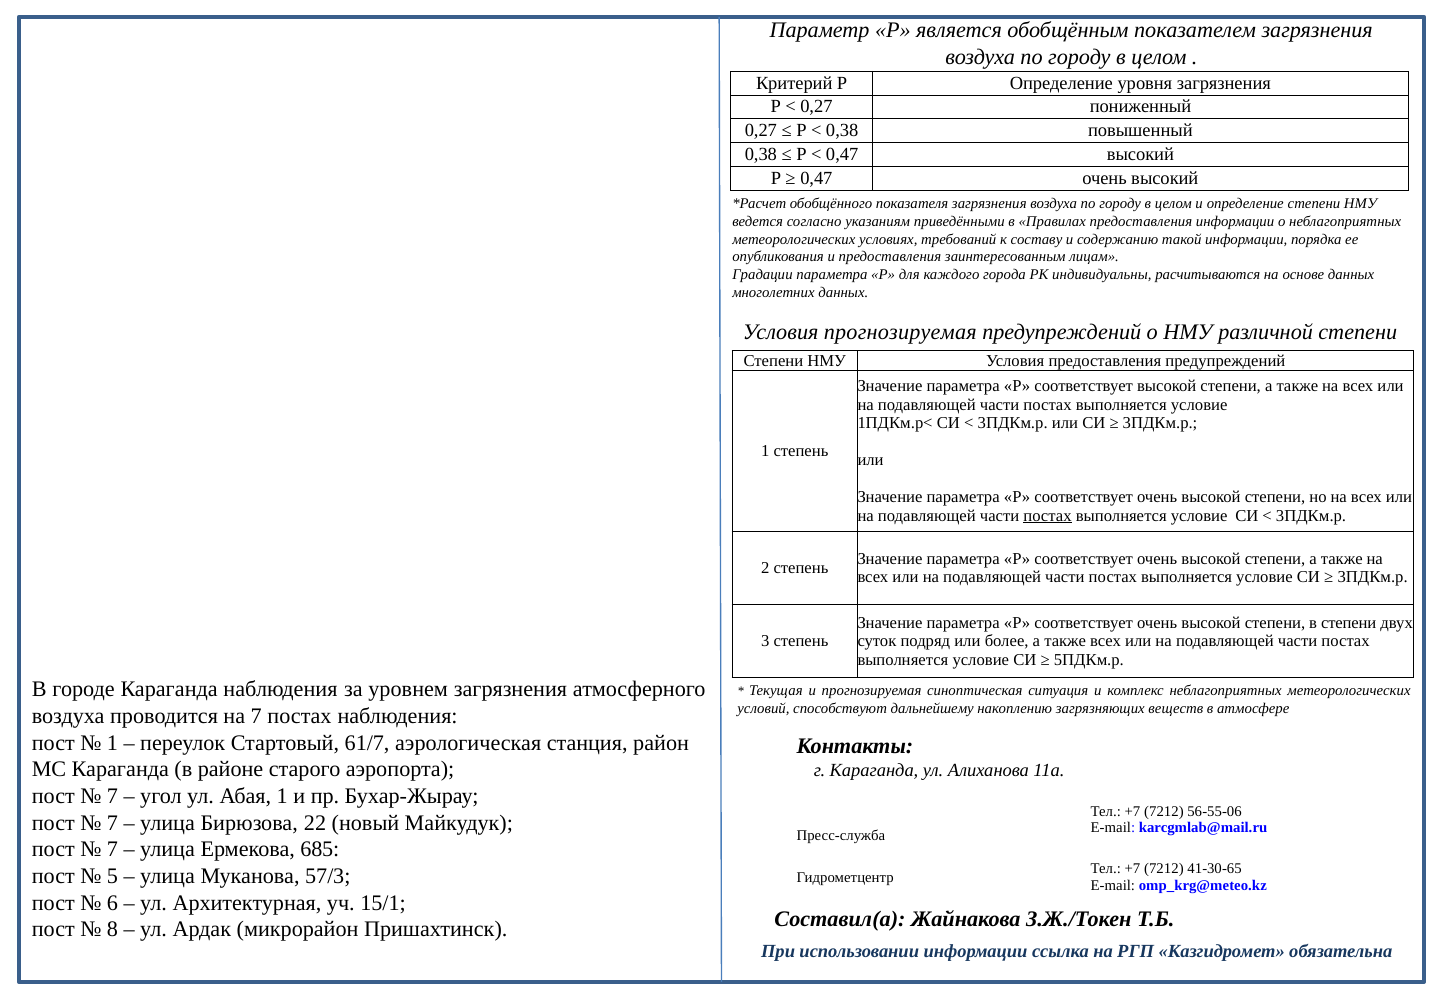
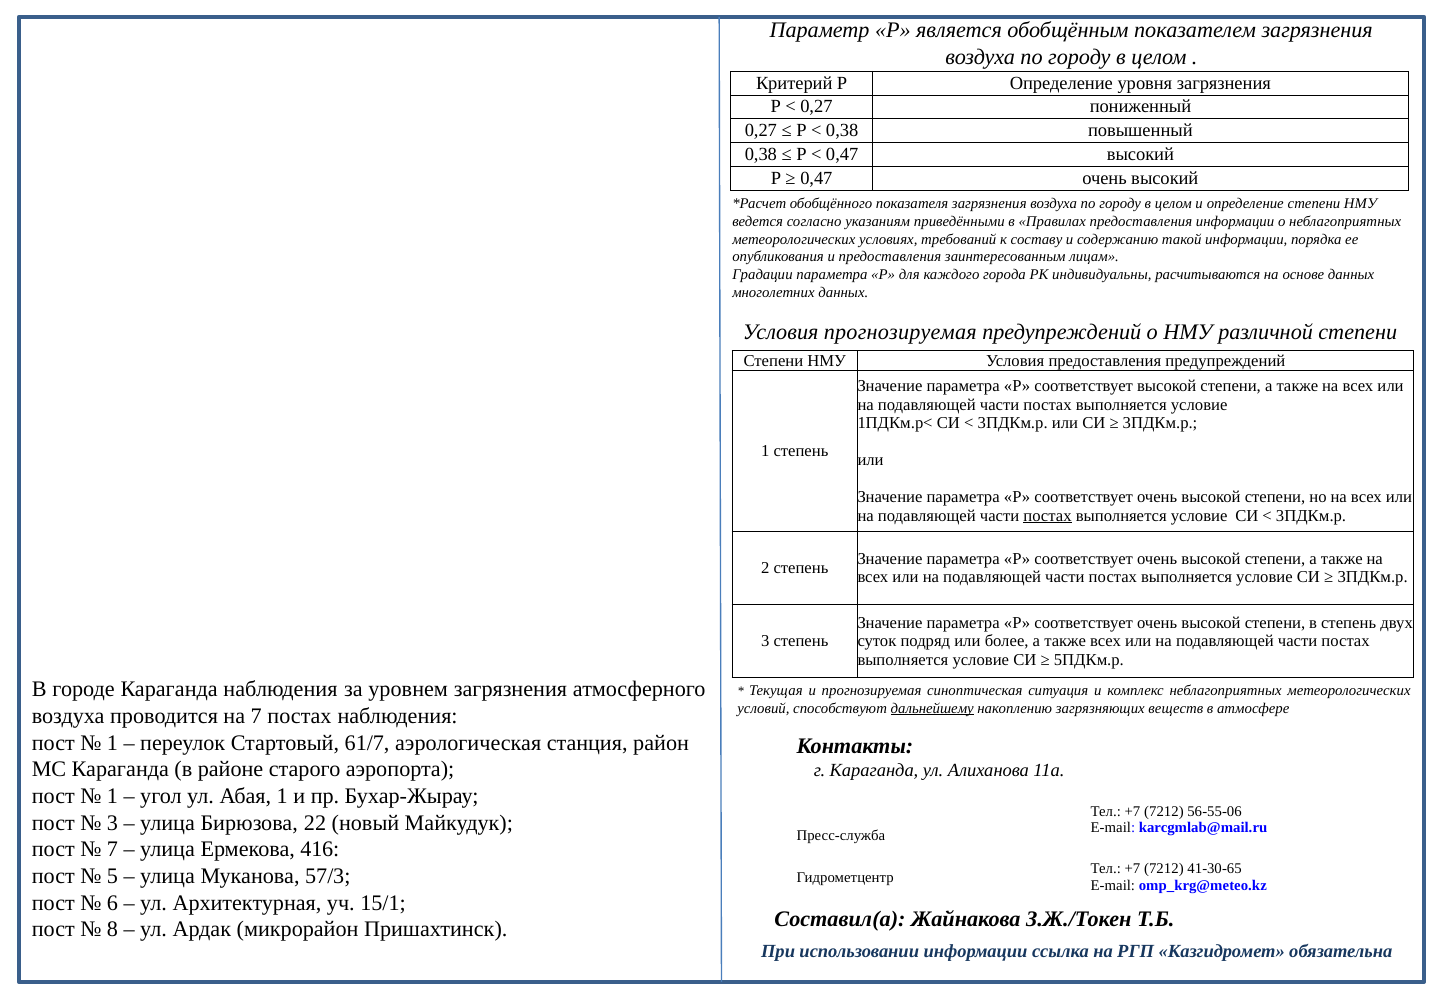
в степени: степени -> степень (1349, 623)
дальнейшему underline: none -> present (932, 708)
7: 7 -> 1 (112, 796)
7: 7 -> 3 (112, 823)
685: 685 -> 416 (320, 849)
